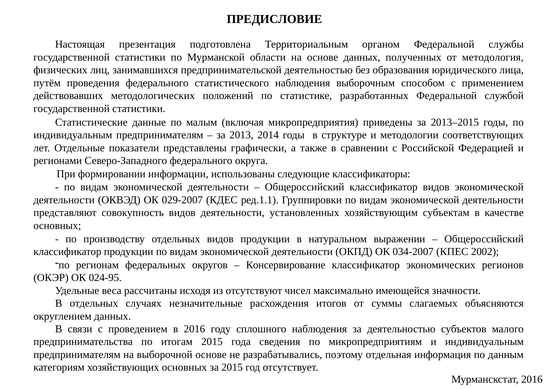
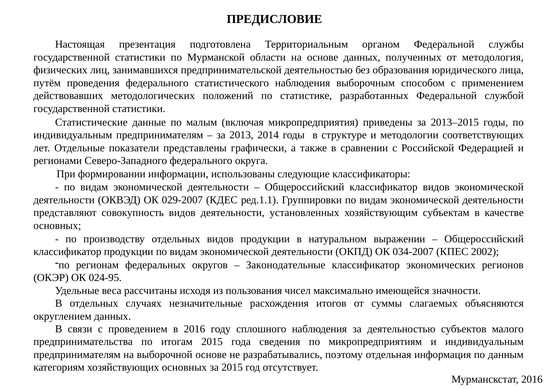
Консервирование: Консервирование -> Законодательные (286, 265)
отсутствуют: отсутствуют -> пользования (254, 291)
